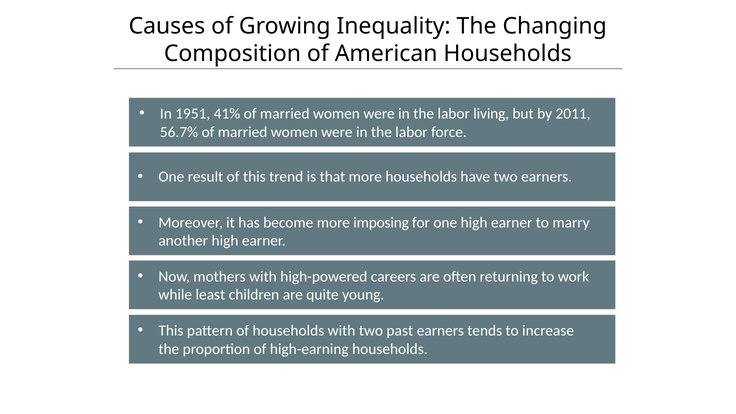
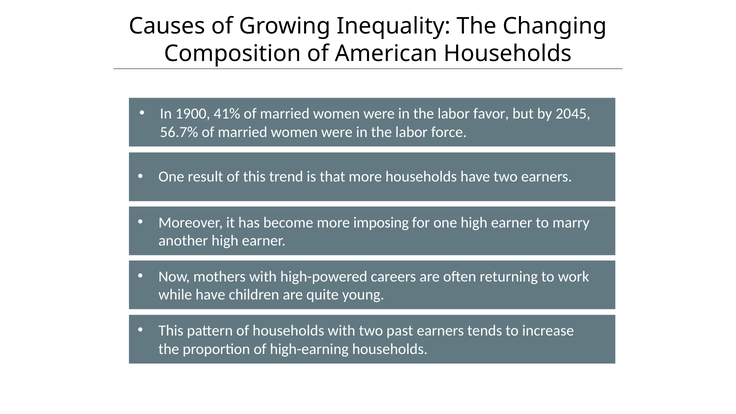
1951: 1951 -> 1900 (193, 114)
living: living -> favor (491, 114)
2011: 2011 -> 2045 (573, 114)
while least: least -> have (210, 295)
